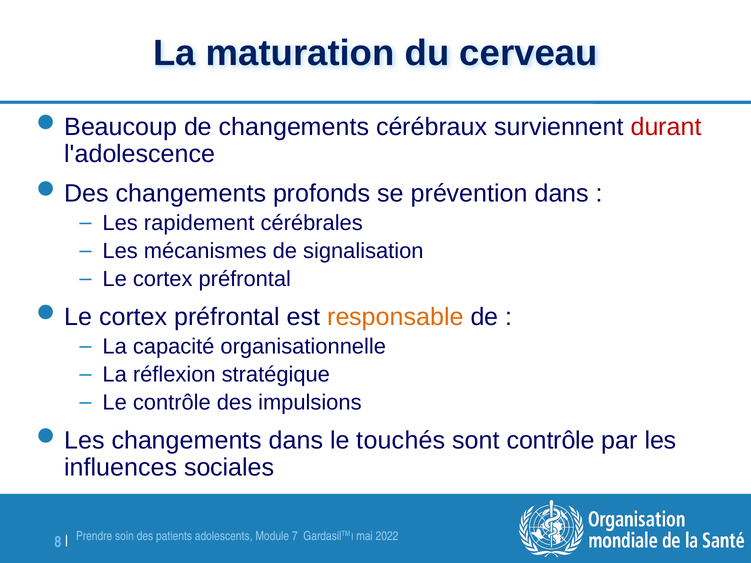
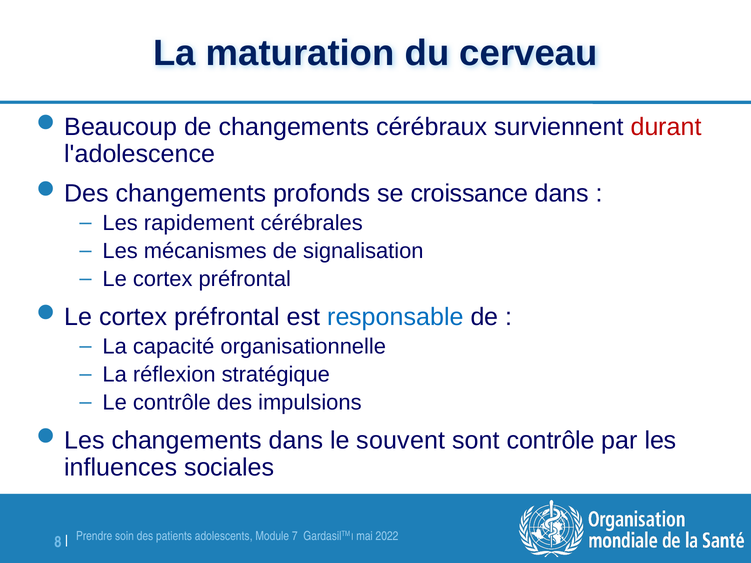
prévention: prévention -> croissance (469, 193)
responsable colour: orange -> blue (395, 317)
touchés: touchés -> souvent (401, 441)
